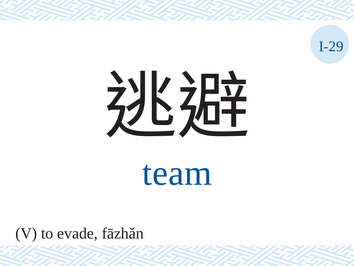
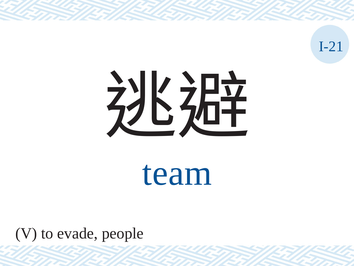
I-29: I-29 -> I-21 (331, 46)
fāzhǎn: fāzhǎn -> people (123, 233)
